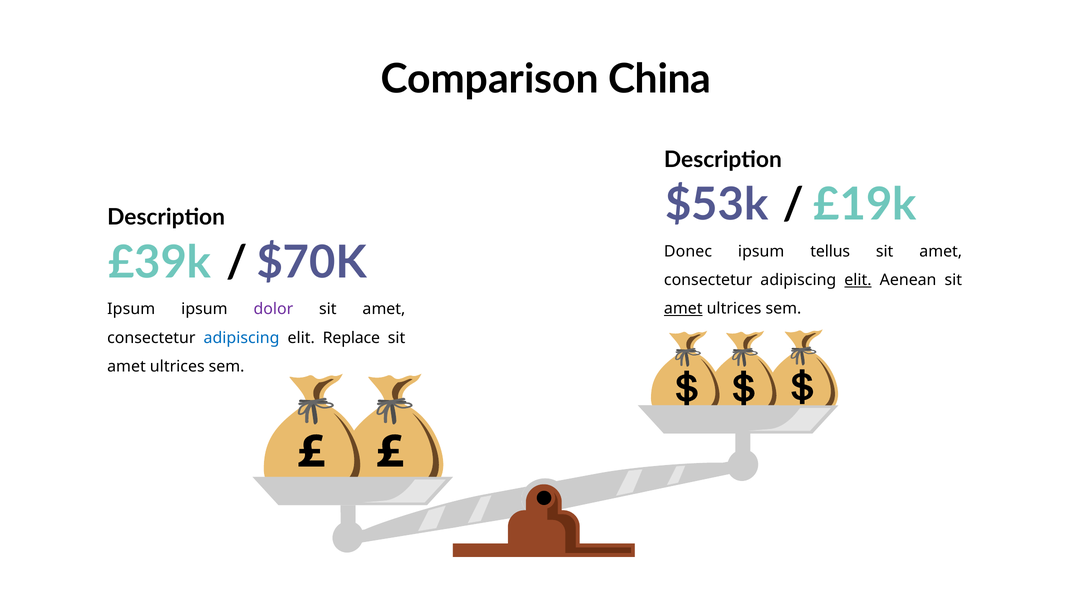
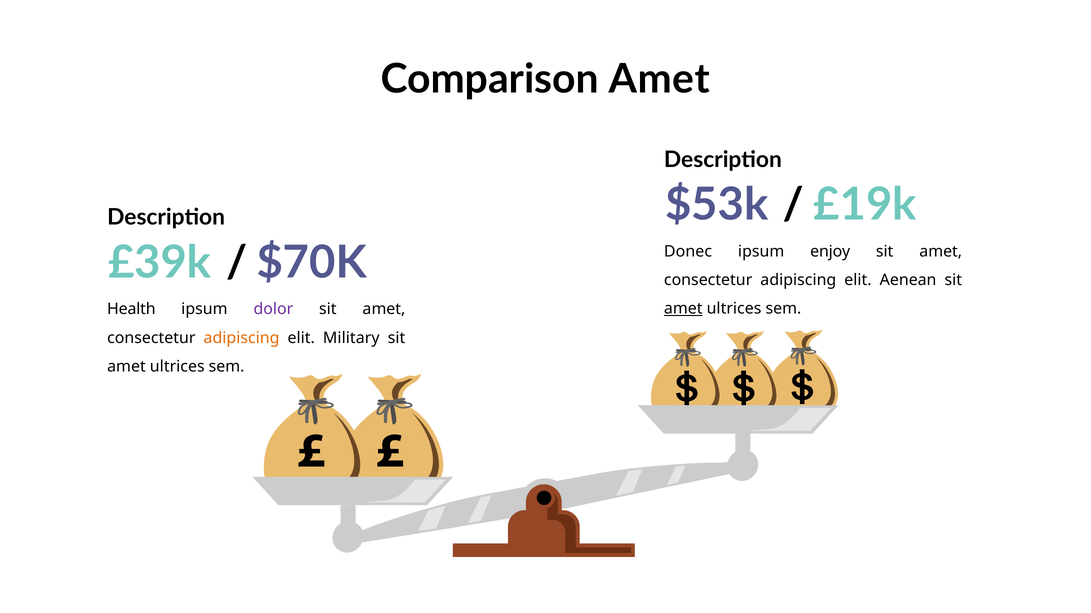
Comparison China: China -> Amet (659, 80)
tellus: tellus -> enjoy (830, 252)
elit underline: present -> none (858, 280)
Ipsum: Ipsum -> Health (131, 310)
adipiscing colour: blue -> orange (242, 338)
Replace: Replace -> Military (351, 338)
